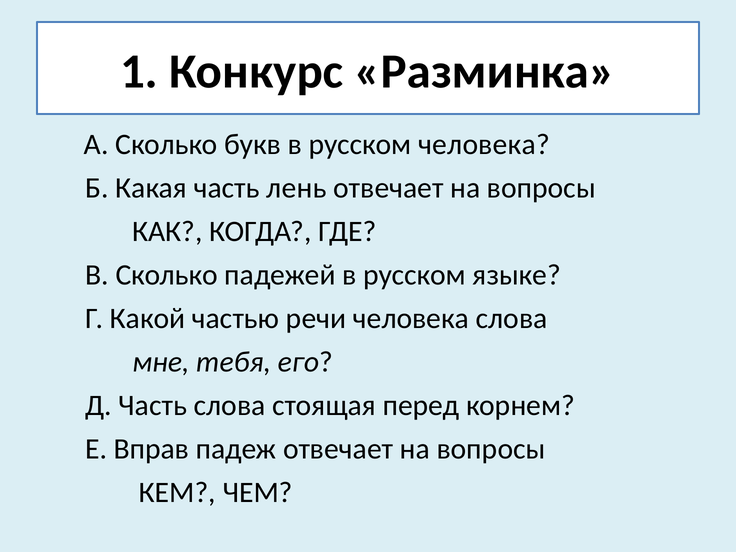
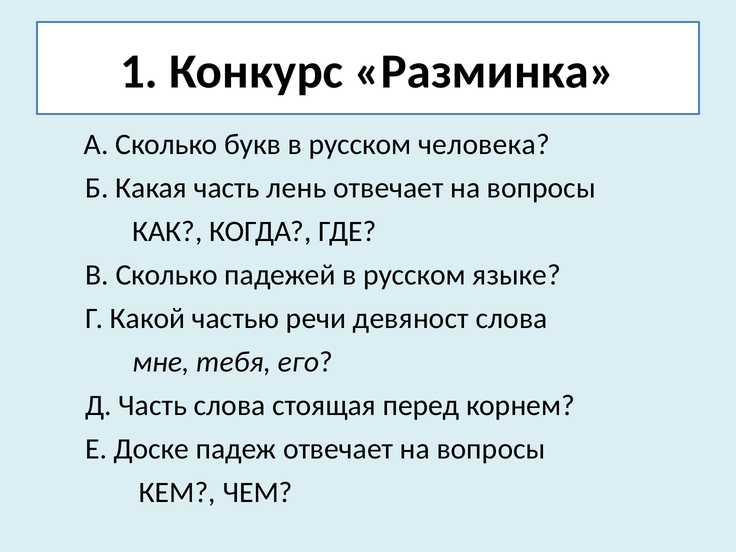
речи человека: человека -> девяност (411, 318)
Вправ: Вправ -> Доске (151, 449)
